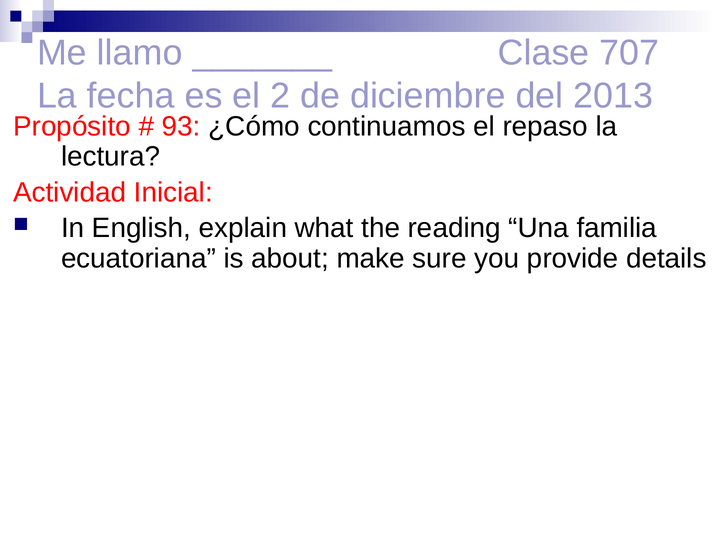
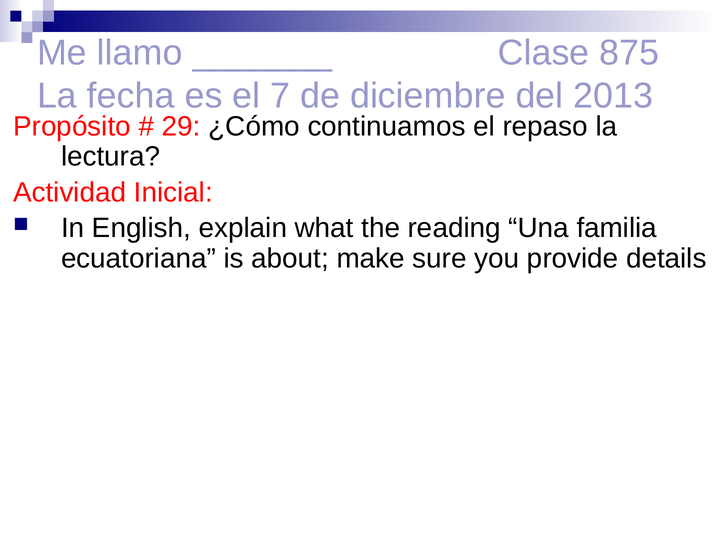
707: 707 -> 875 (629, 53)
2: 2 -> 7 (280, 96)
93: 93 -> 29 (181, 126)
